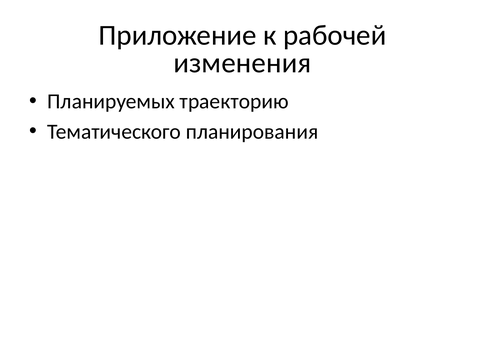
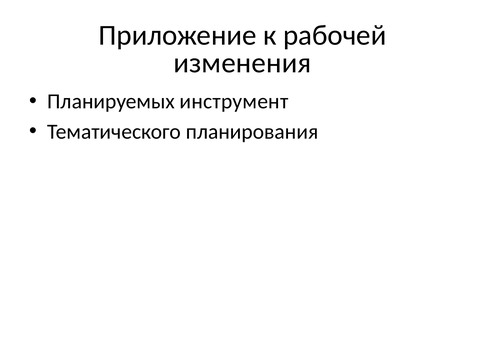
траекторию: траекторию -> инструмент (234, 102)
